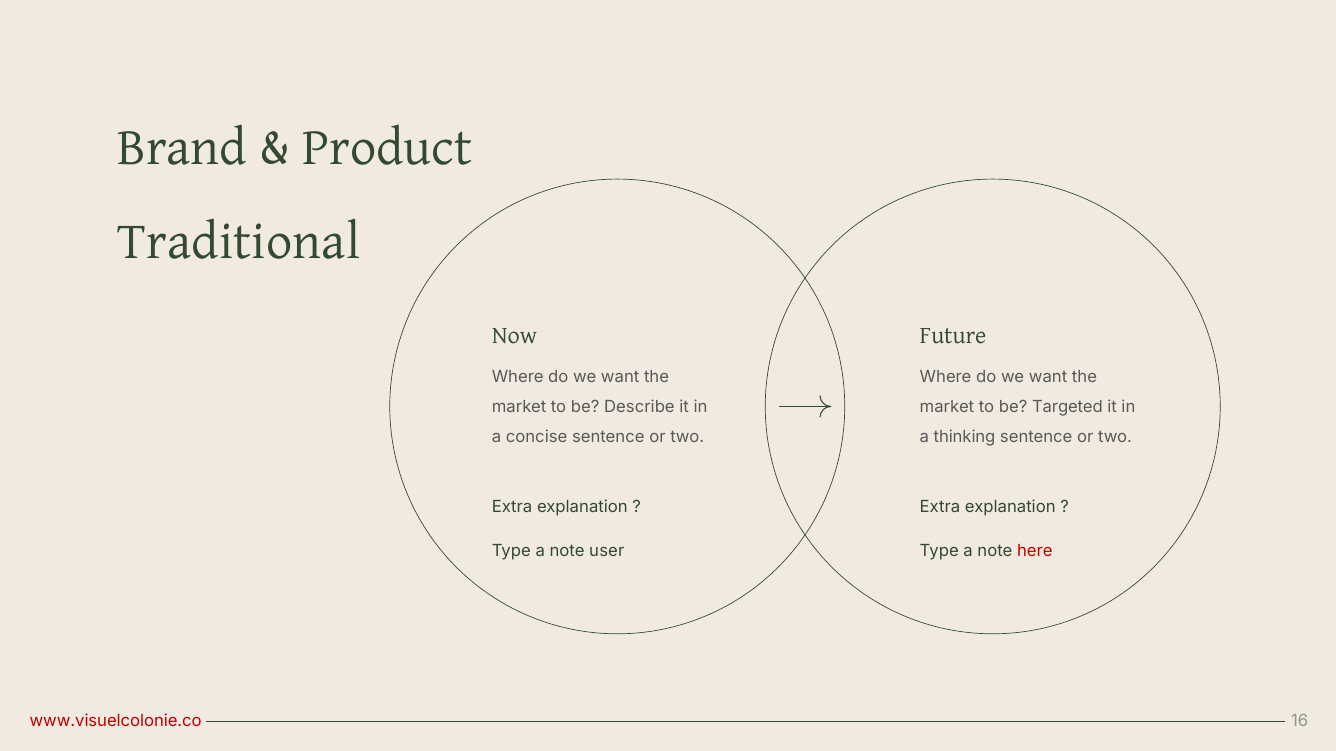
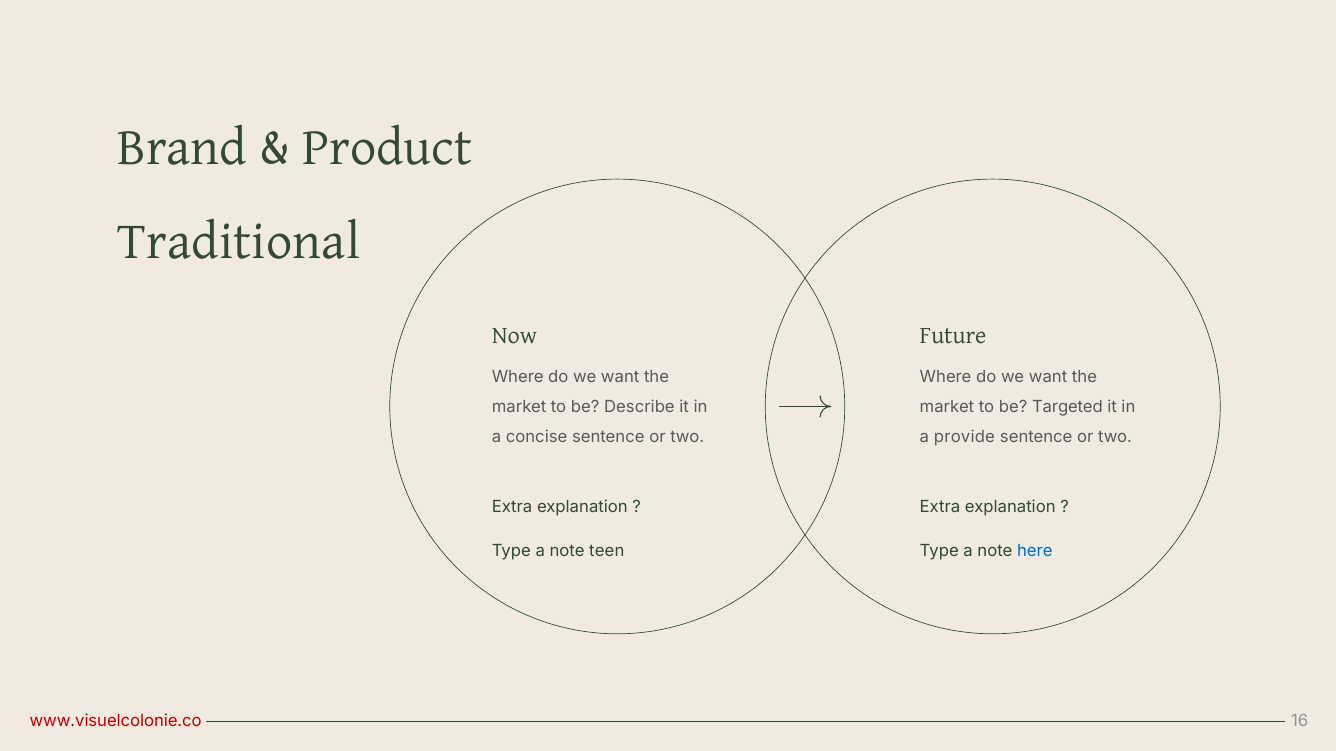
thinking: thinking -> provide (964, 437)
user: user -> teen (607, 551)
here colour: red -> blue (1035, 551)
